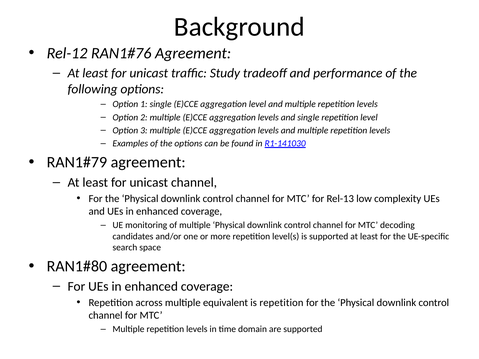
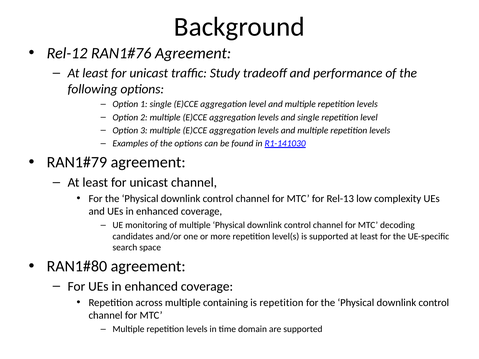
equivalent: equivalent -> containing (225, 303)
